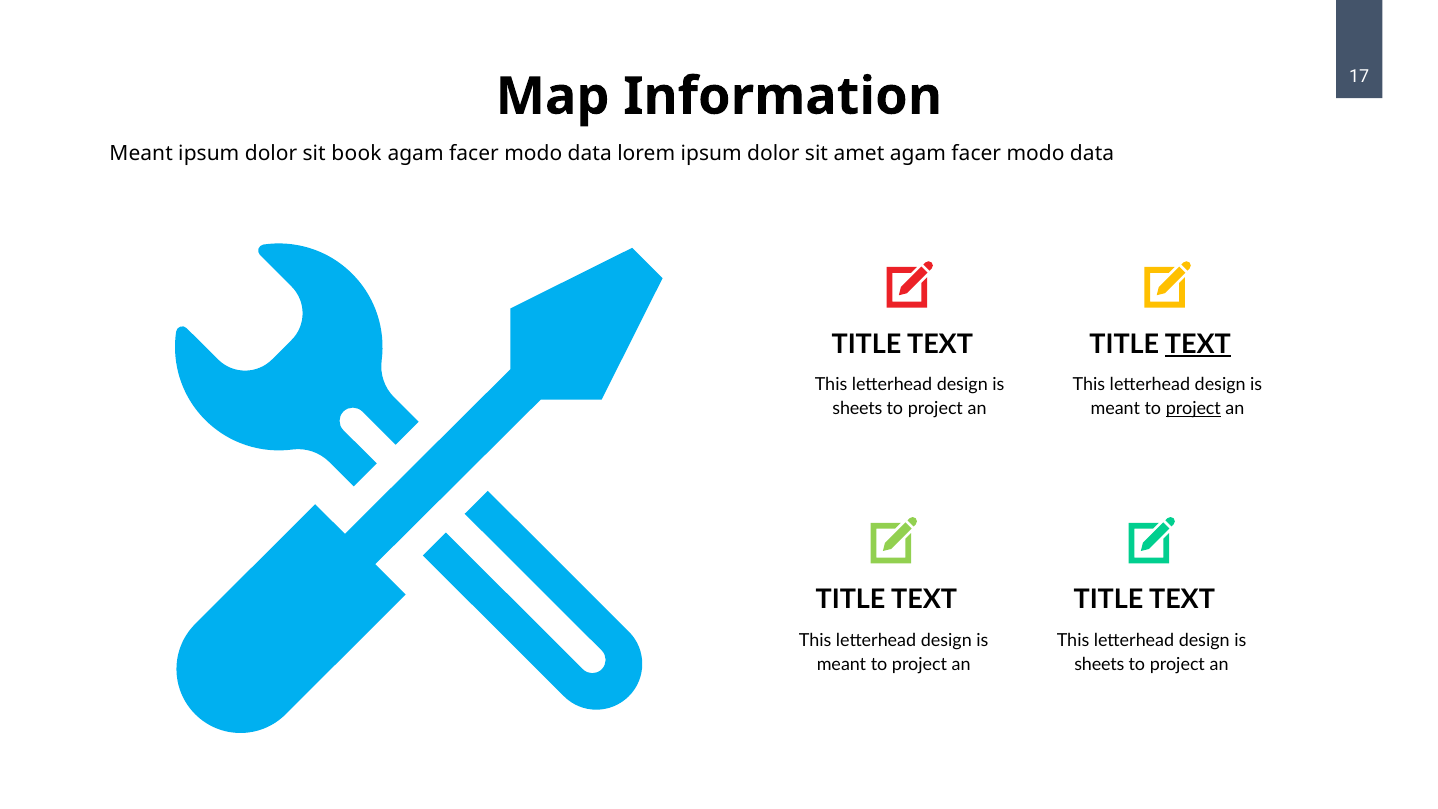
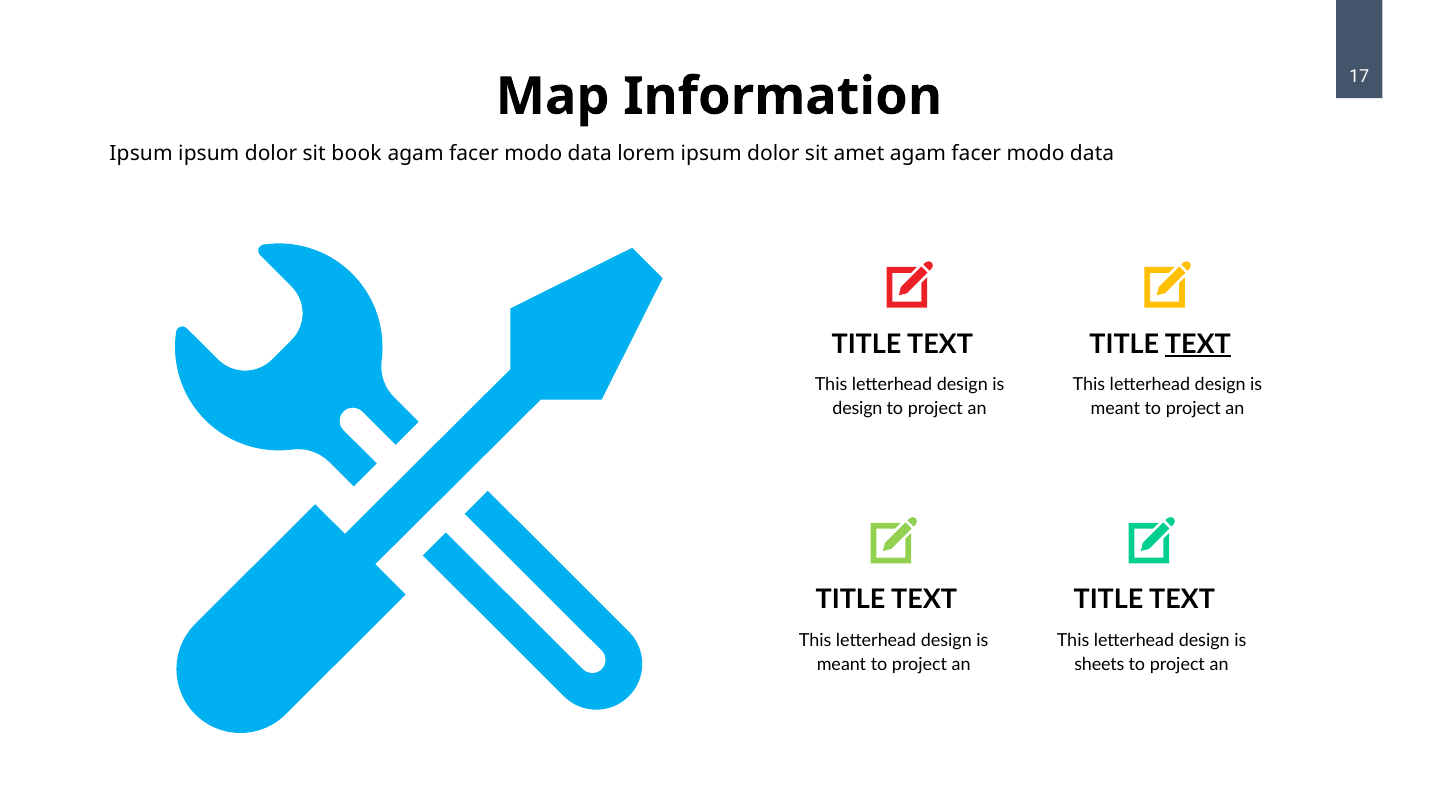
Meant: Meant -> Ipsum (141, 153)
sheets: sheets -> design (857, 409)
project underline: present -> none (1193, 409)
